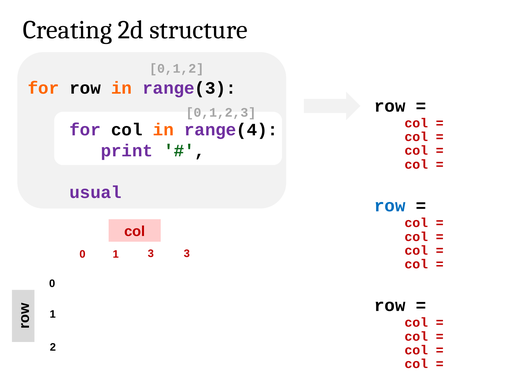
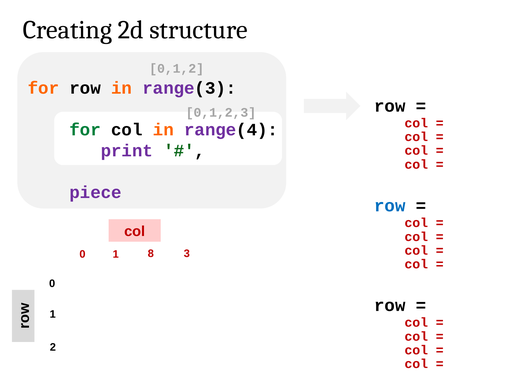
for colour: purple -> green (85, 130)
usual: usual -> piece (96, 192)
1 3: 3 -> 8 (151, 254)
